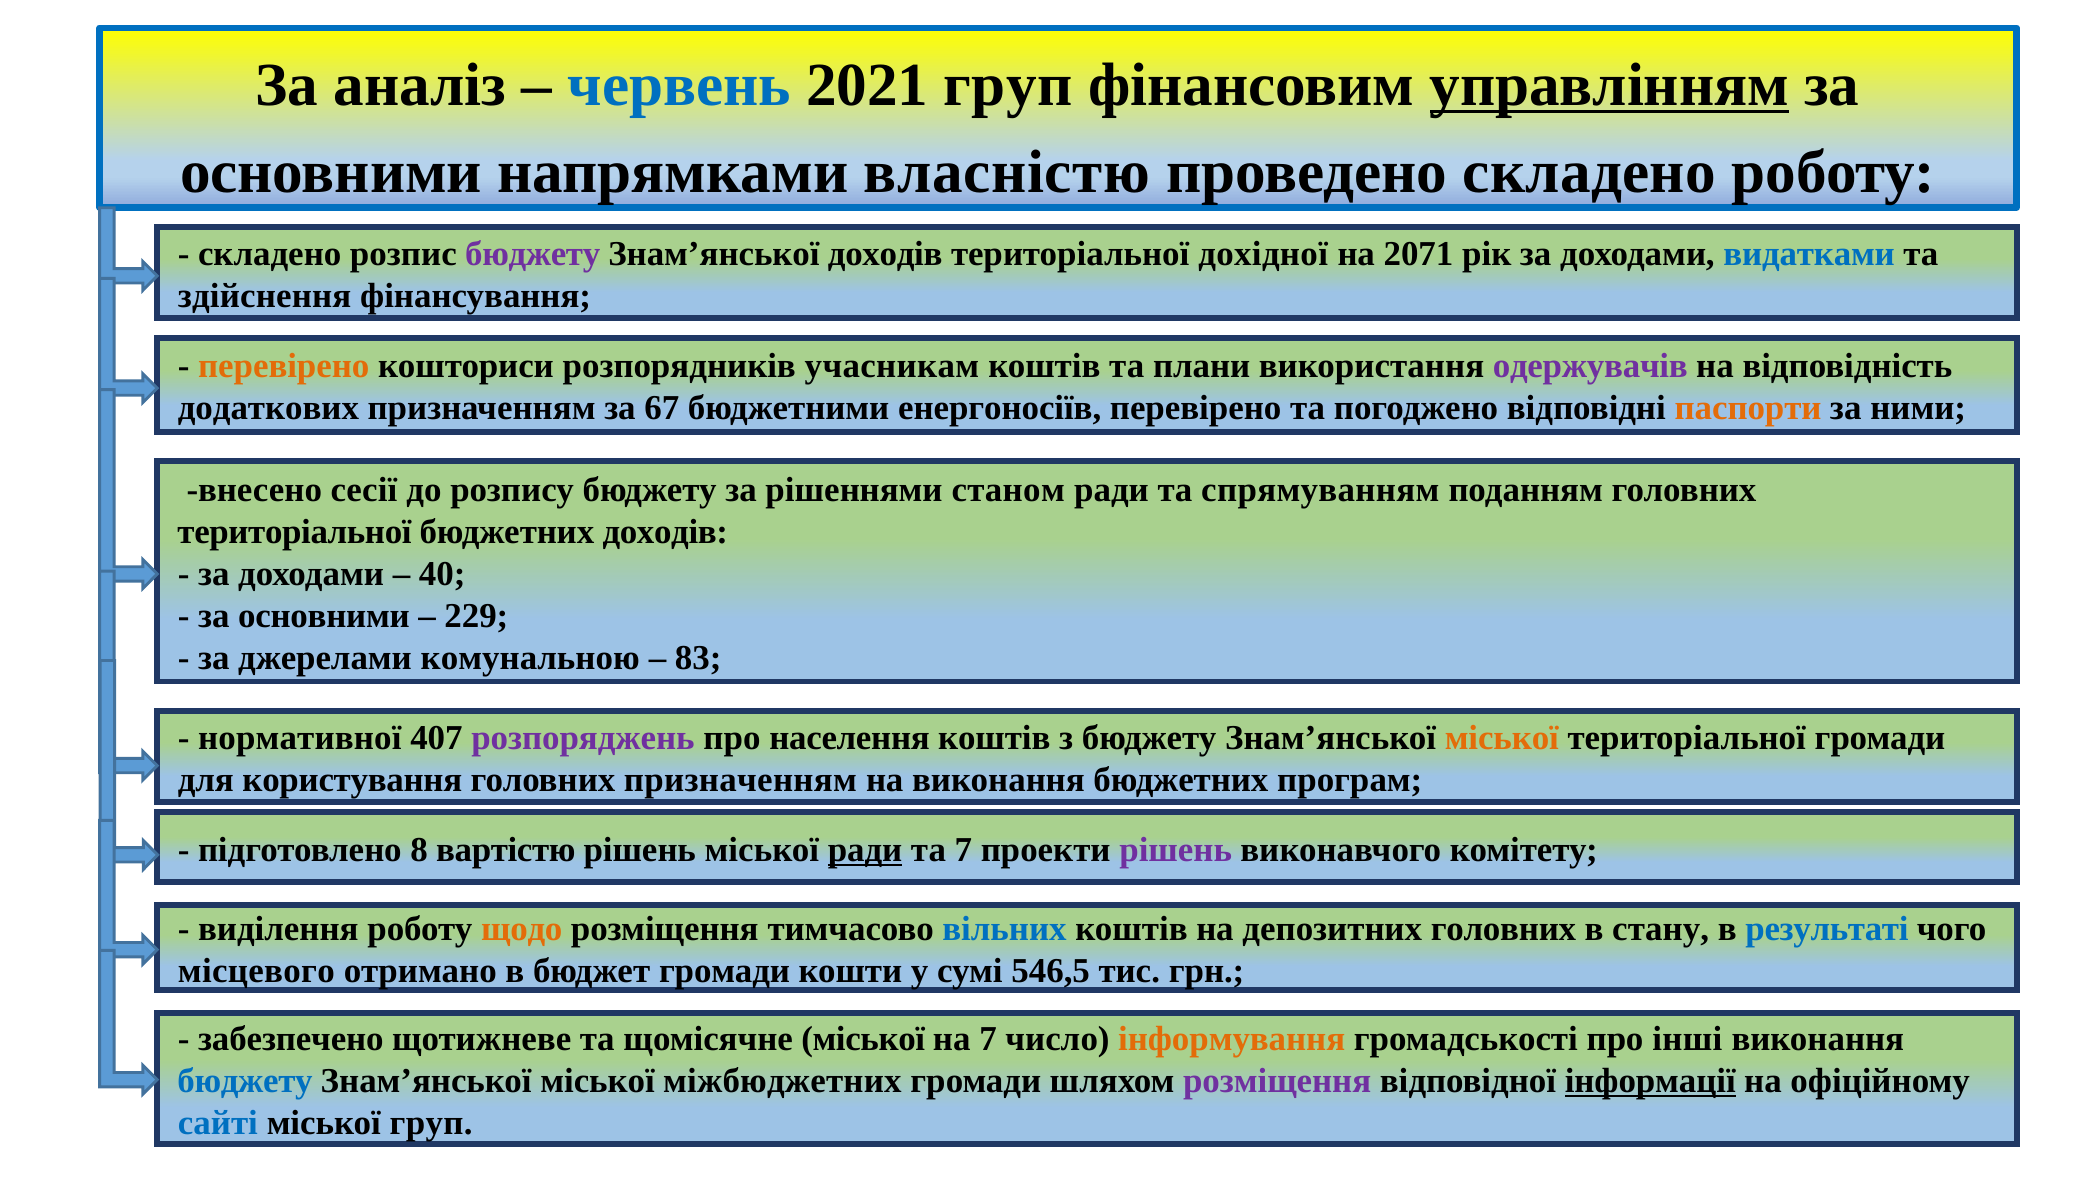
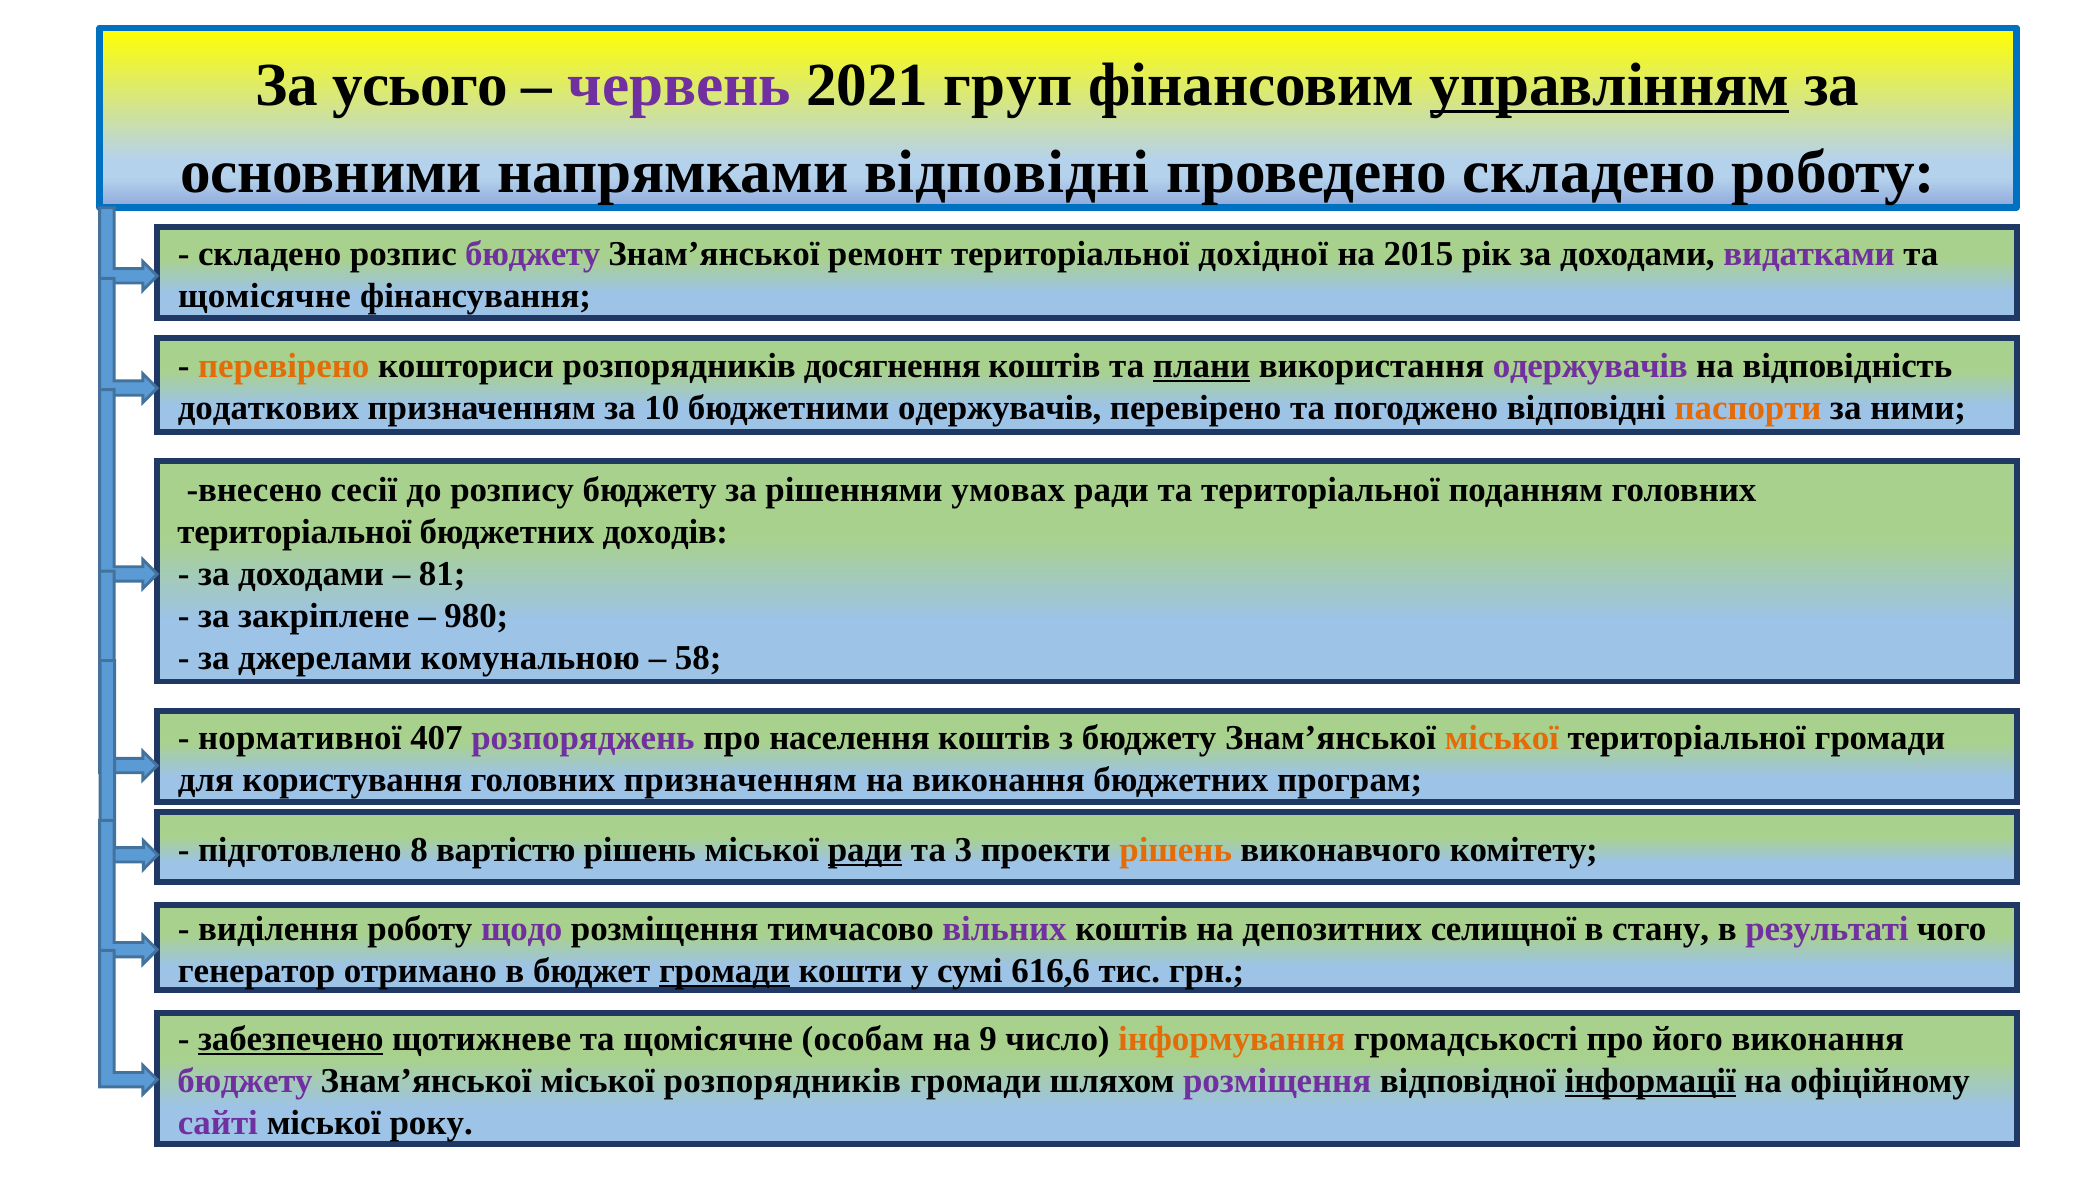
аналіз: аналіз -> усього (420, 85)
червень colour: blue -> purple (679, 85)
напрямками власністю: власністю -> відповідні (1007, 173)
Знам’янської доходів: доходів -> ремонт (885, 254)
2071: 2071 -> 2015 (1418, 254)
видатками colour: blue -> purple (1809, 254)
здійснення: здійснення -> щомісячне (265, 296)
учасникам: учасникам -> досягнення (892, 366)
плани underline: none -> present (1202, 366)
67: 67 -> 10 (662, 408)
бюджетними енергоносіїв: енергоносіїв -> одержувачів (1000, 408)
станом: станом -> умовах (1008, 490)
та спрямуванням: спрямуванням -> територіальної (1321, 490)
40: 40 -> 81 (442, 573)
основними: основними -> закріплене (324, 615)
229: 229 -> 980 (476, 615)
83: 83 -> 58 (698, 657)
та 7: 7 -> 3 (963, 849)
рішень colour: purple -> orange (1176, 849)
щодо colour: orange -> purple (522, 929)
вільних colour: blue -> purple (1004, 929)
депозитних головних: головних -> селищної (1503, 929)
результаті colour: blue -> purple (1827, 929)
місцевого: місцевого -> генератор (257, 971)
громади underline: none -> present (724, 971)
546,5: 546,5 -> 616,6 (1051, 971)
забезпечено underline: none -> present (291, 1039)
щомісячне міської: міської -> особам (863, 1039)
на 7: 7 -> 9 (988, 1039)
інші: інші -> його (1688, 1039)
бюджету colour: blue -> purple (245, 1081)
міської міжбюджетних: міжбюджетних -> розпорядників (782, 1081)
сайті colour: blue -> purple (218, 1123)
міської груп: груп -> року (431, 1123)
